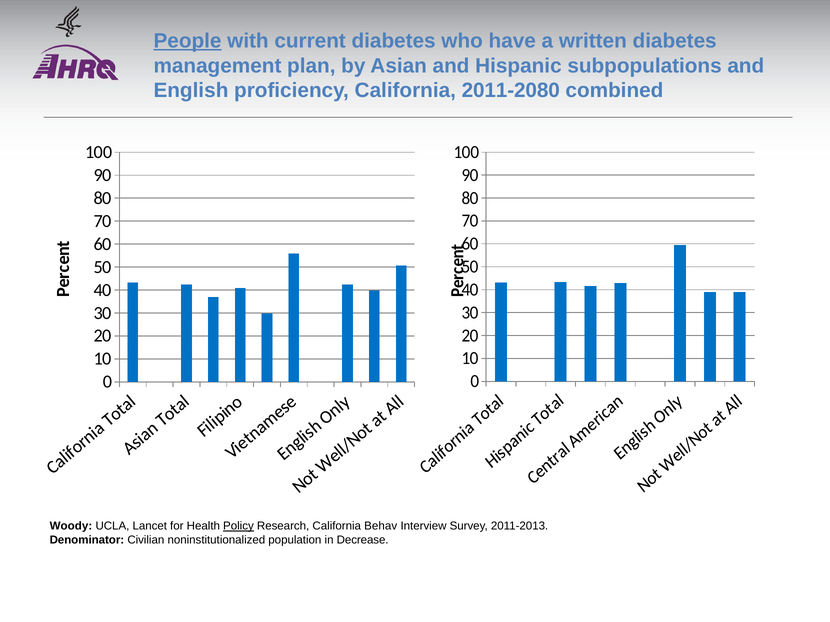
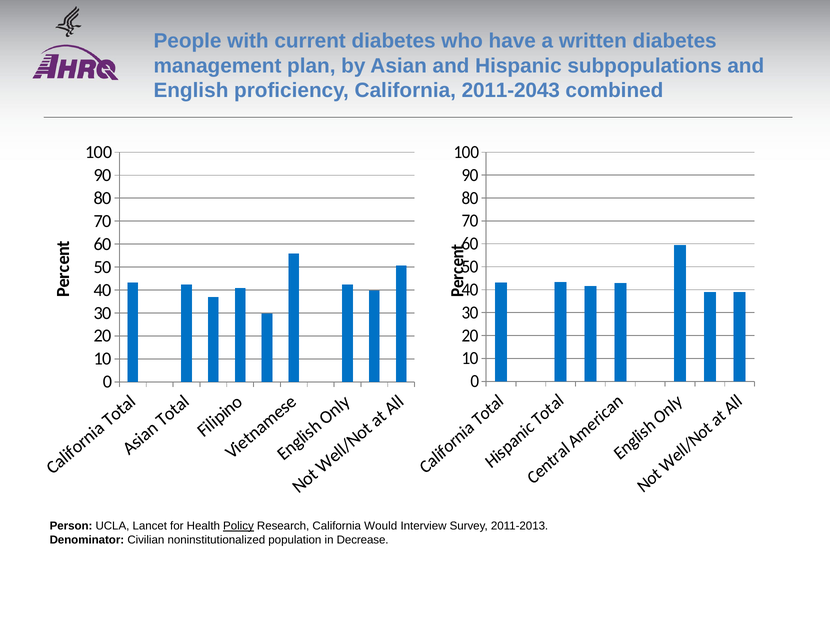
People underline: present -> none (188, 41)
2011-2080: 2011-2080 -> 2011-2043 (511, 91)
Woody: Woody -> Person (71, 526)
Behav: Behav -> Would (381, 526)
